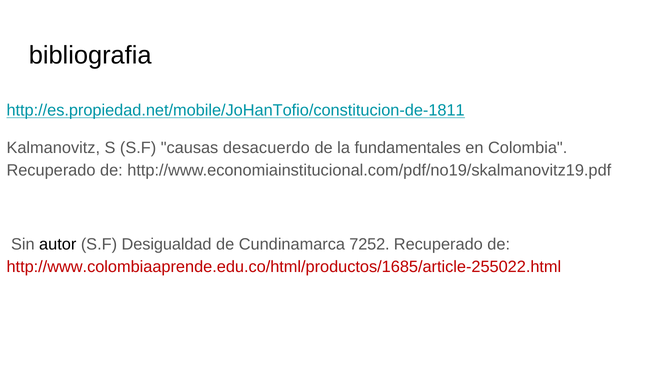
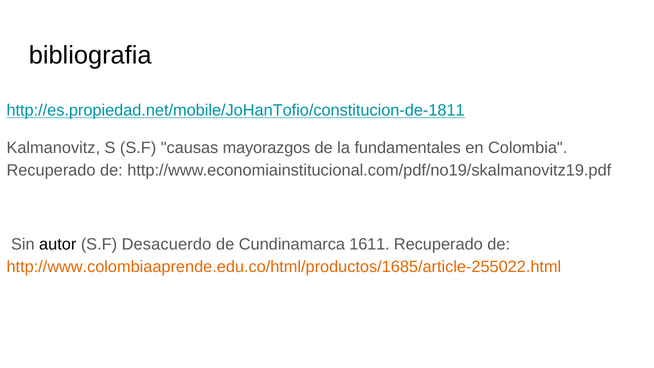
desacuerdo: desacuerdo -> mayorazgos (267, 148)
Desigualdad: Desigualdad -> Desacuerdo (166, 244)
7252: 7252 -> 1611 (369, 244)
http://www.colombiaaprende.edu.co/html/productos/1685/article-255022.html colour: red -> orange (284, 267)
